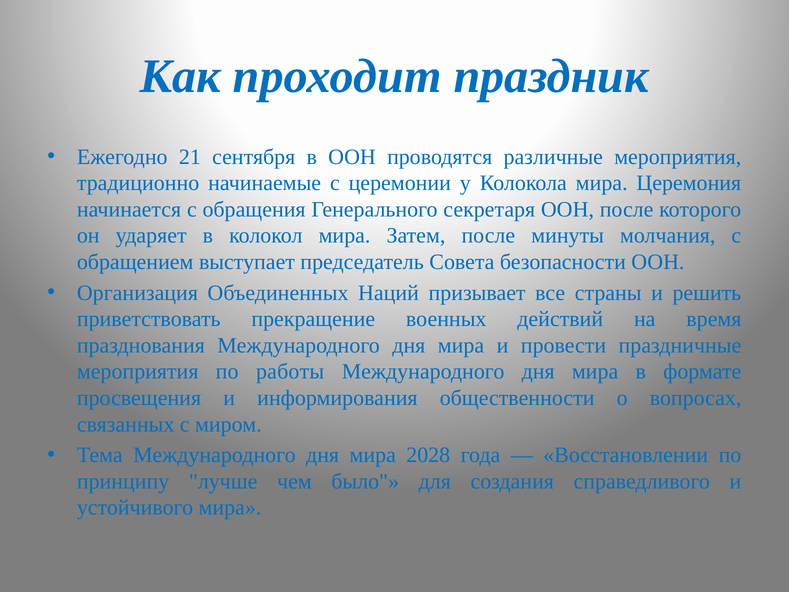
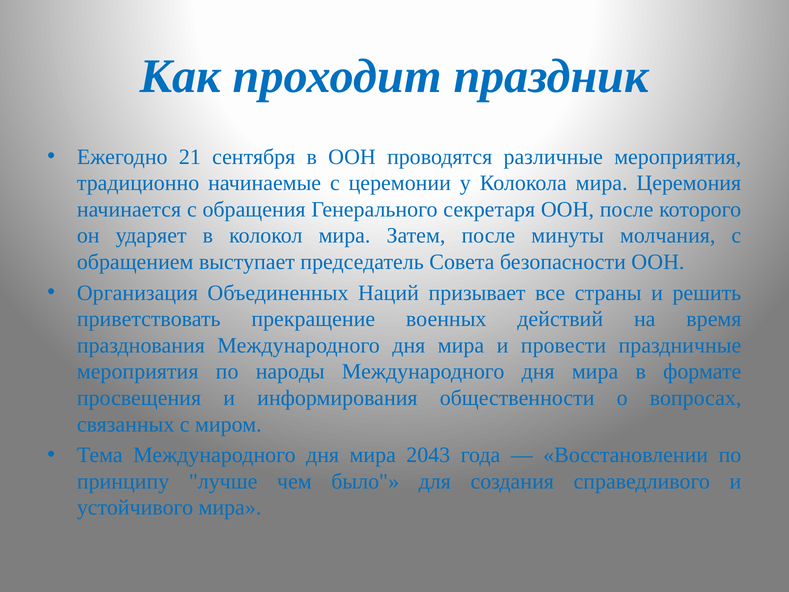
работы: работы -> народы (290, 372)
2028: 2028 -> 2043 (428, 455)
